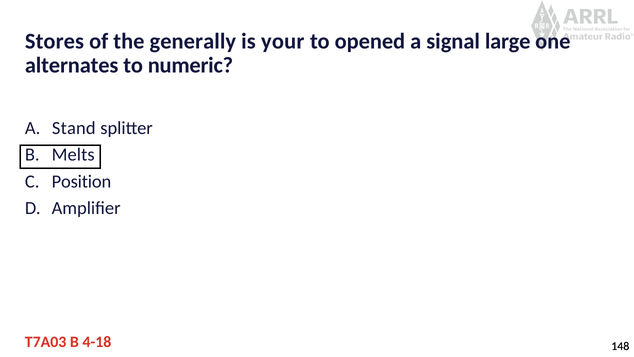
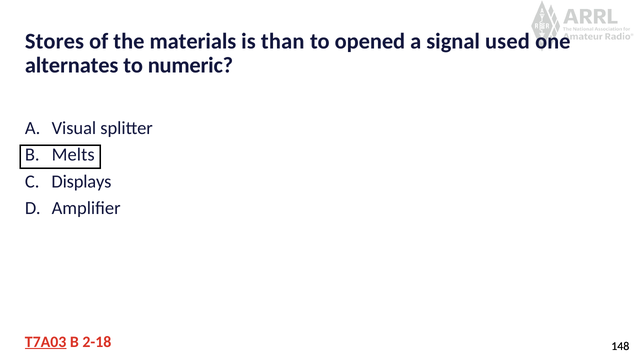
generally: generally -> materials (193, 41)
your: your -> than (283, 41)
large: large -> used (507, 41)
Stand: Stand -> Visual (74, 128)
Position: Position -> Displays (81, 181)
T7A03 underline: none -> present (46, 341)
4-18: 4-18 -> 2-18 (97, 341)
